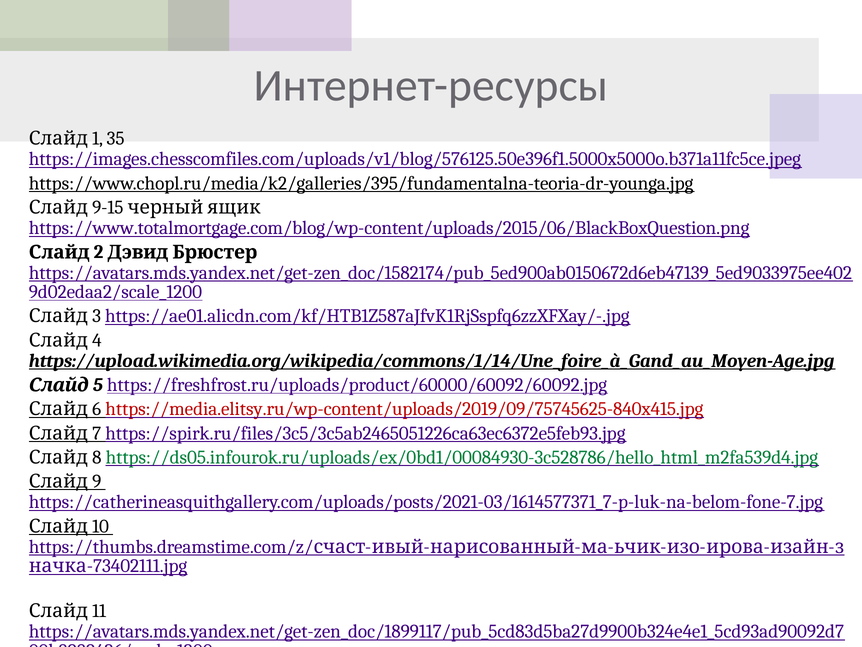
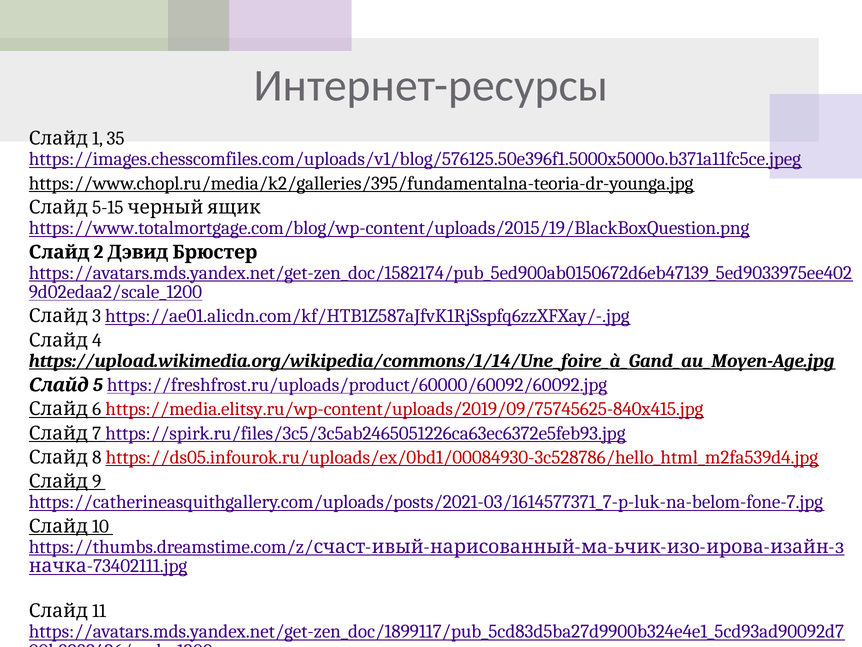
9-15: 9-15 -> 5-15 (108, 207)
https://www.totalmortgage.com/blog/wp-content/uploads/2015/06/BlackBoxQuestion.png: https://www.totalmortgage.com/blog/wp-content/uploads/2015/06/BlackBoxQuestion.png -> https://www.totalmortgage.com/blog/wp-content/uploads/2015/19/BlackBoxQuestion.png (389, 228)
https://ds05.infourok.ru/uploads/ex/0bd1/00084930-3c528786/hello_html_m2fa539d4.jpg colour: green -> red (462, 457)
